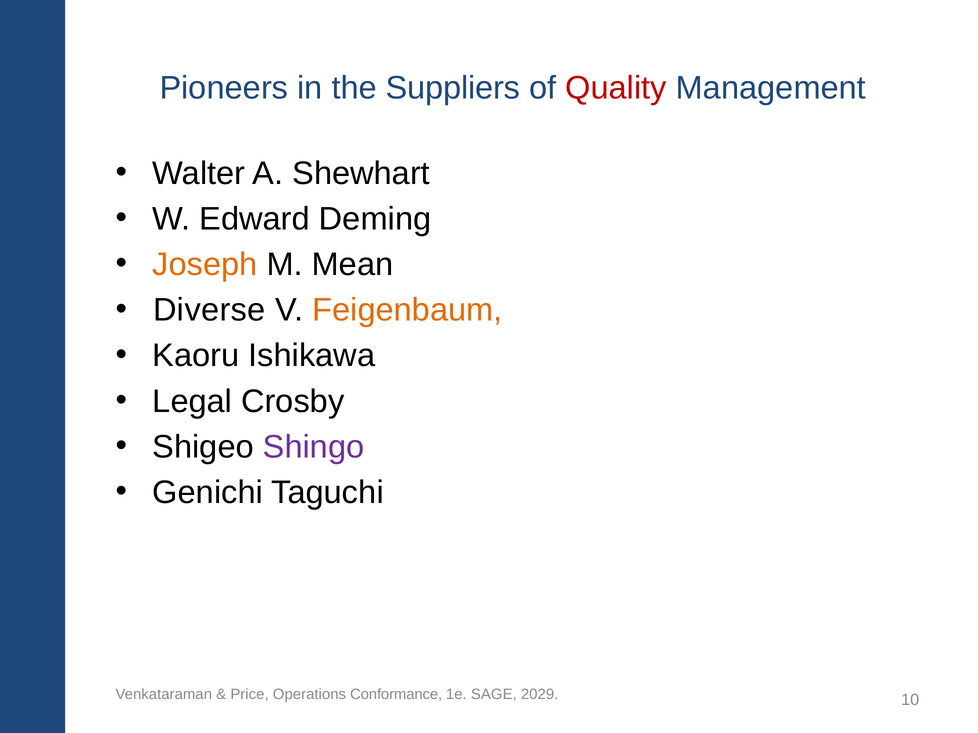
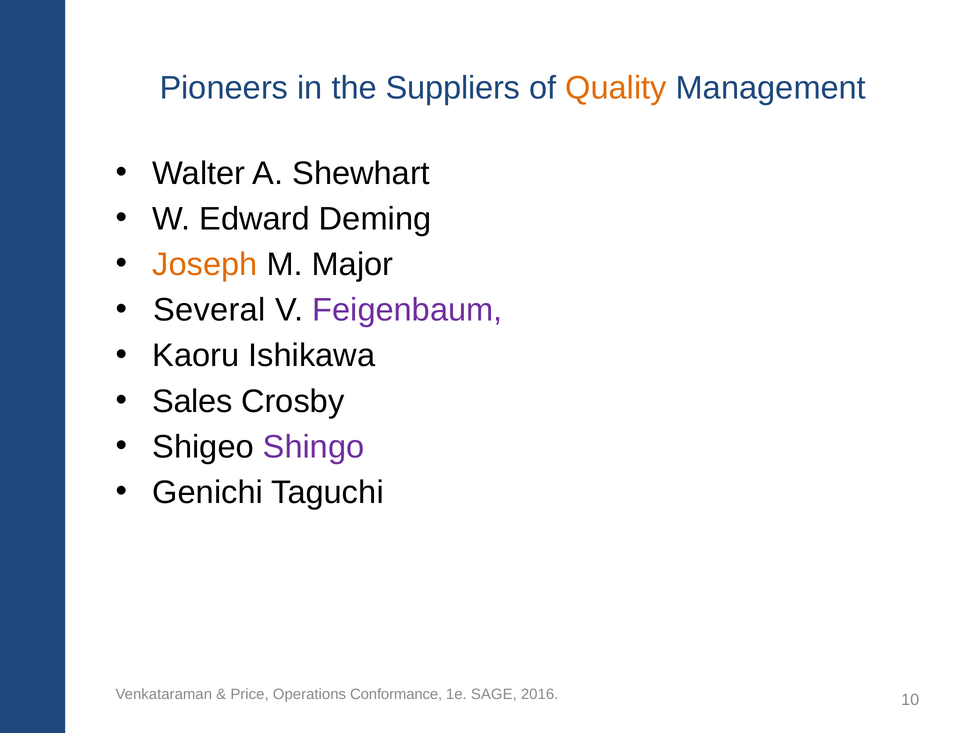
Quality colour: red -> orange (616, 88)
Mean: Mean -> Major (353, 265)
Diverse: Diverse -> Several (209, 310)
Feigenbaum colour: orange -> purple (407, 310)
Legal: Legal -> Sales (192, 402)
2029: 2029 -> 2016 (540, 695)
